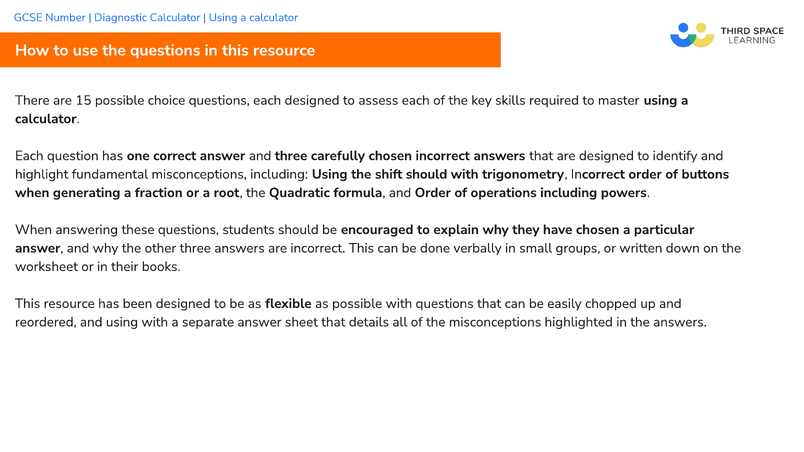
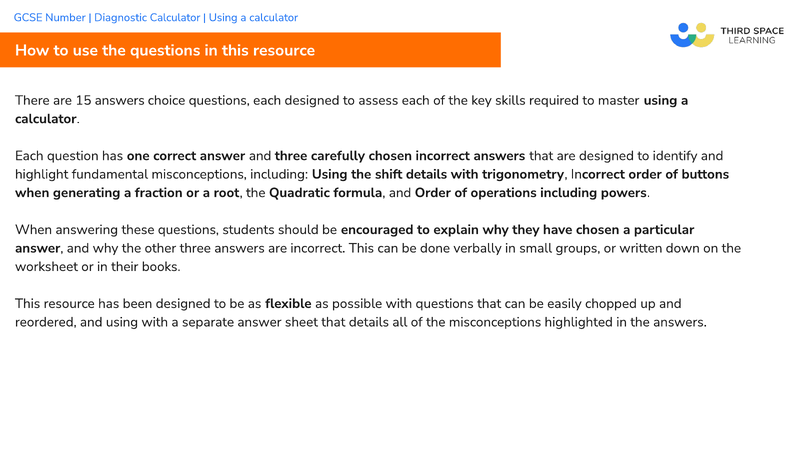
15 possible: possible -> answers (120, 100)
shift should: should -> details (427, 174)
